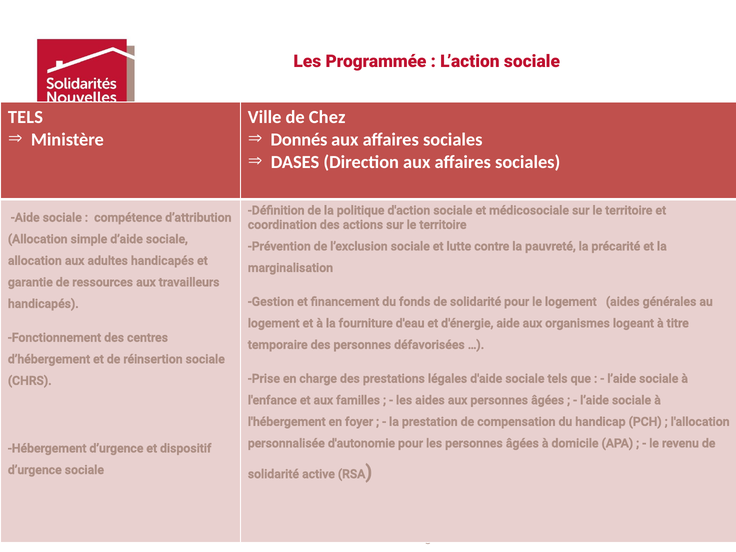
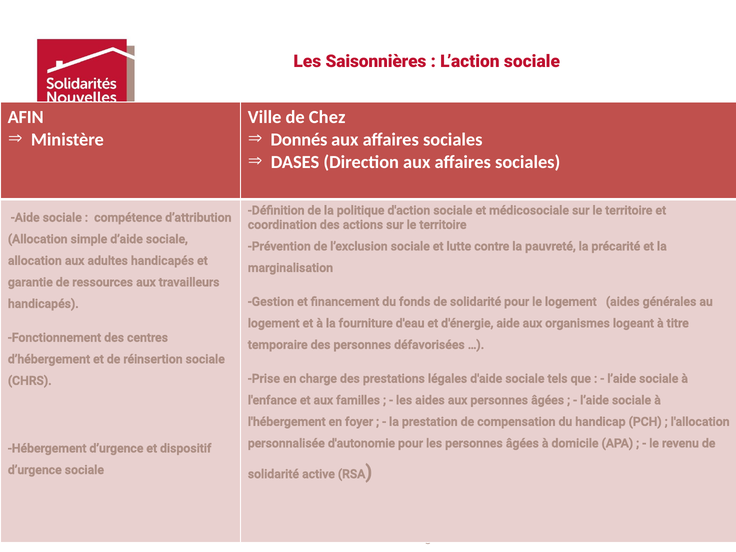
Programmée: Programmée -> Saisonnières (376, 62)
TELS: TELS -> AFIN (26, 117)
